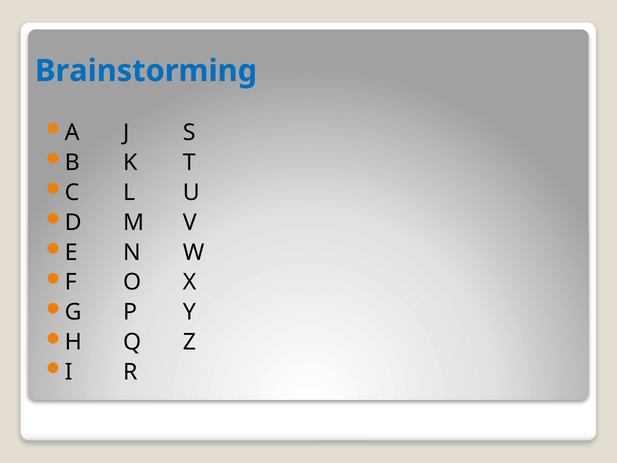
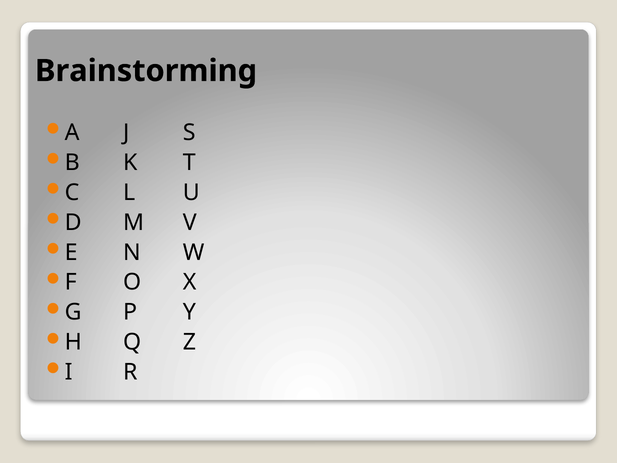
Brainstorming colour: blue -> black (146, 71)
